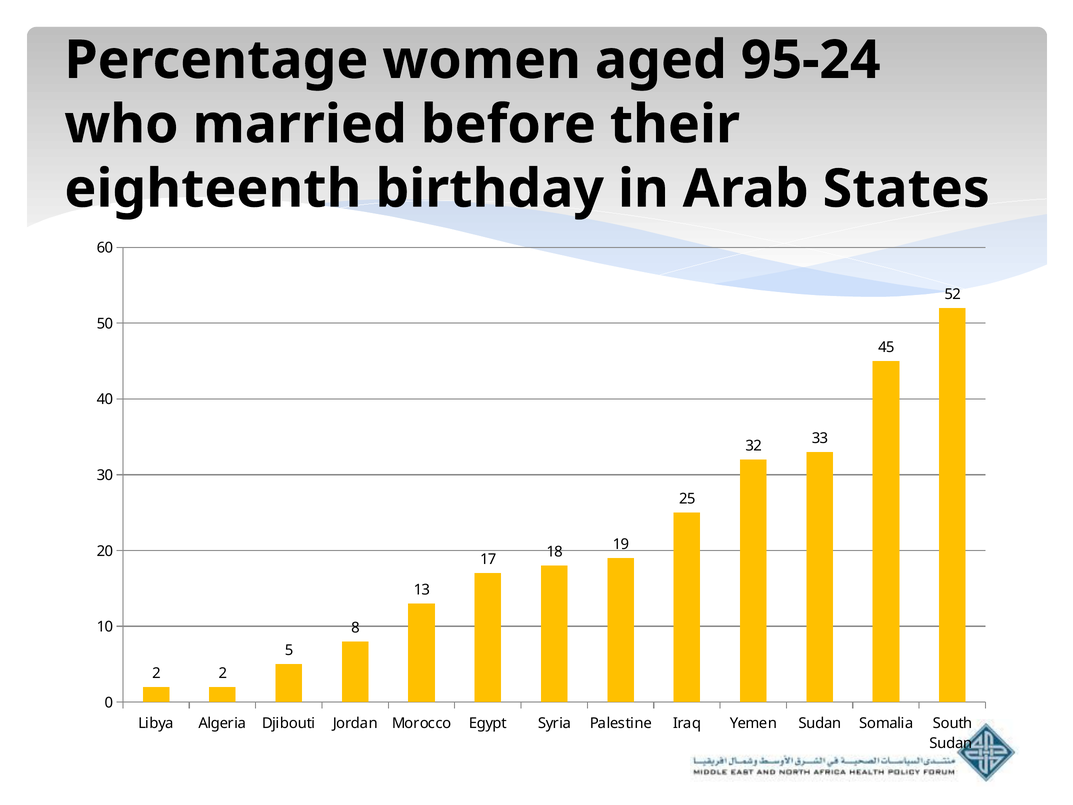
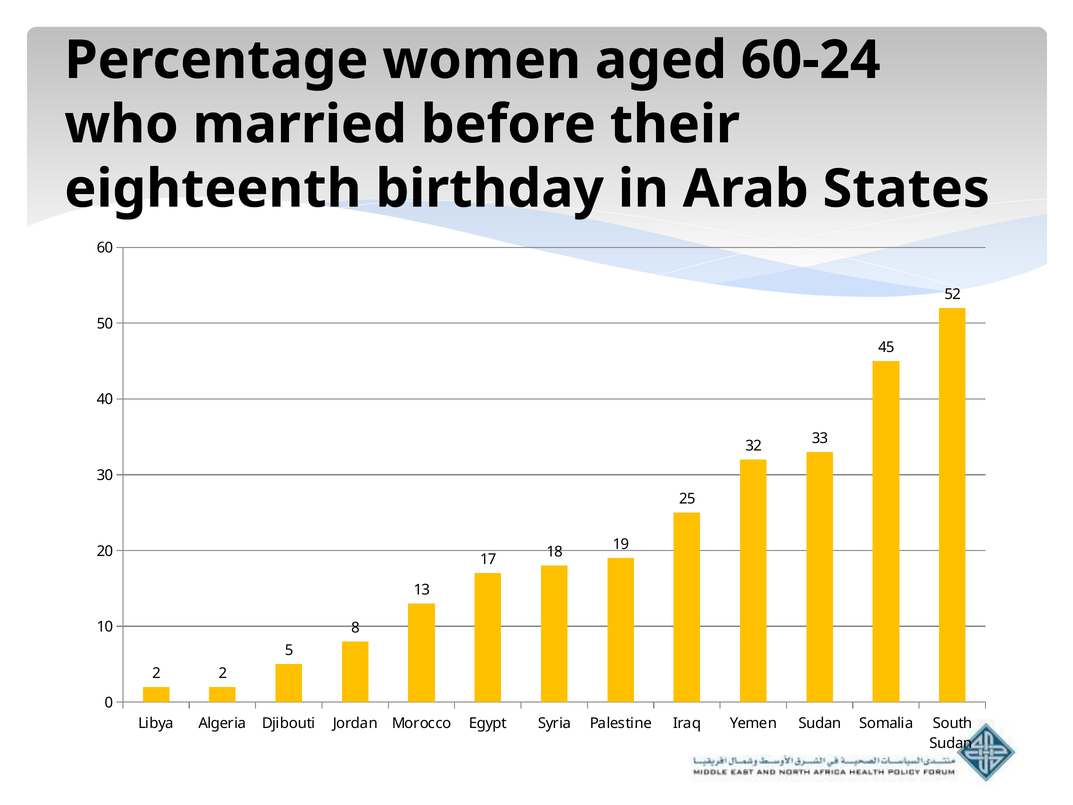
95-24: 95-24 -> 60-24 (811, 60)
